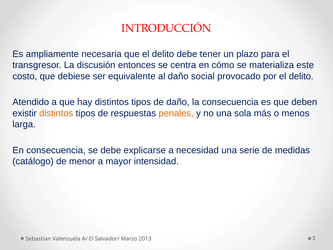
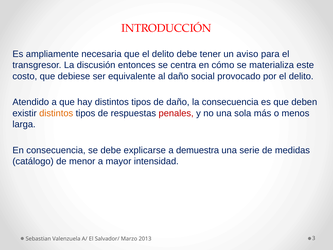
plazo: plazo -> aviso (247, 54)
penales colour: orange -> red (176, 113)
necesidad: necesidad -> demuestra (198, 150)
